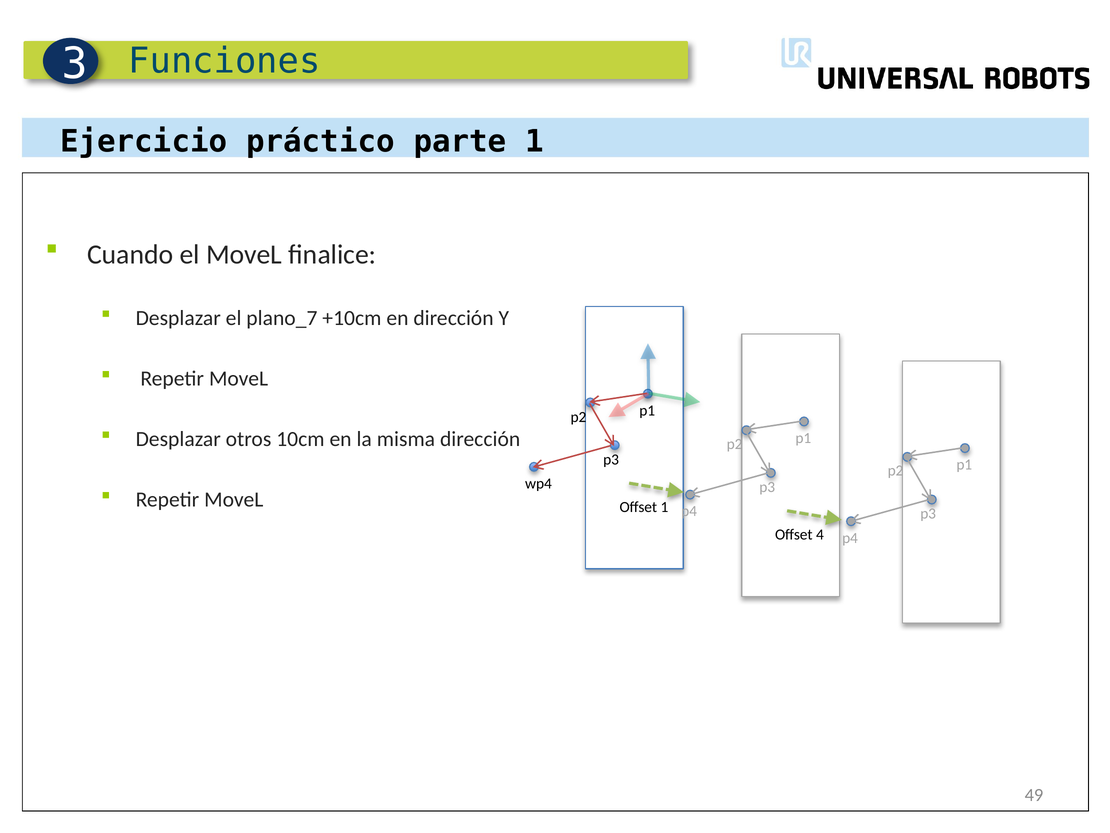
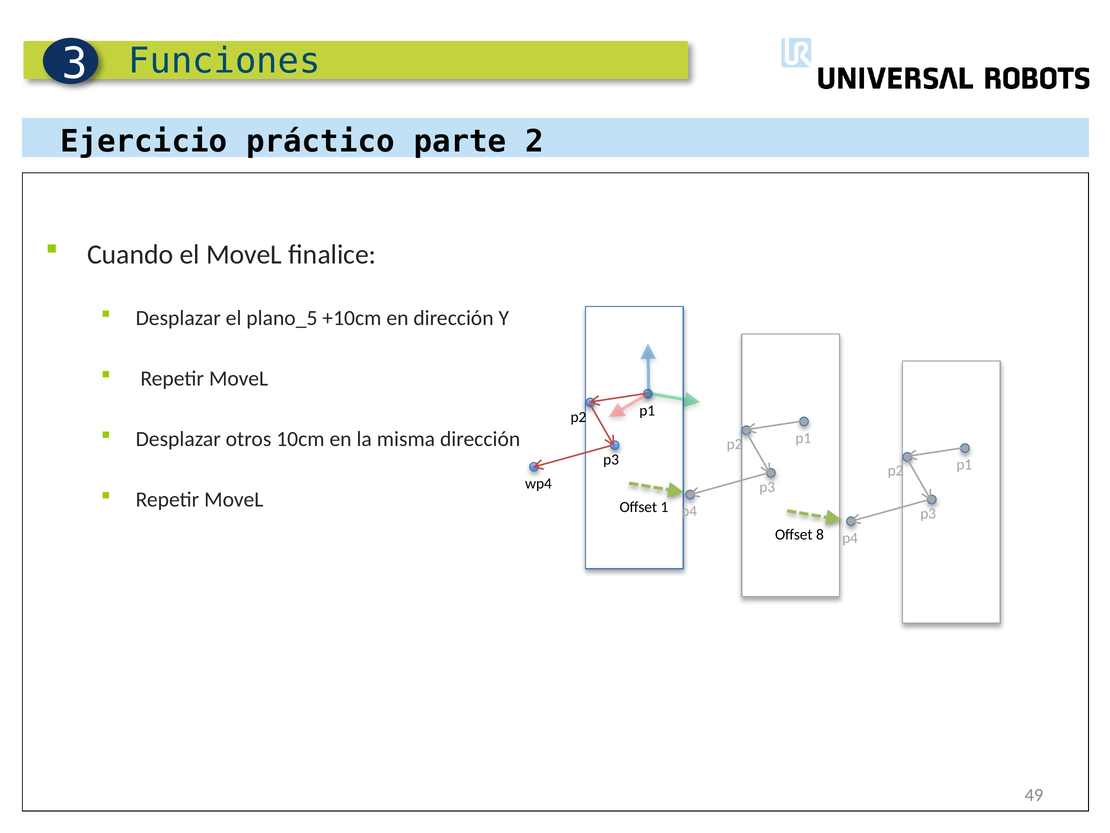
parte 1: 1 -> 2 (534, 141)
plano_7: plano_7 -> plano_5 (282, 318)
4: 4 -> 8 (820, 534)
